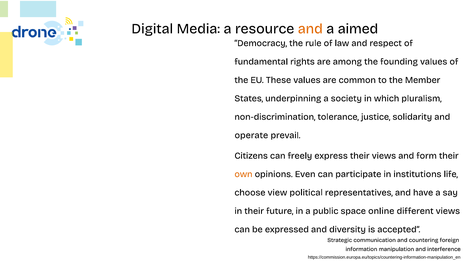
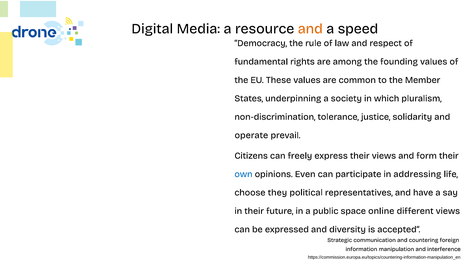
aimed: aimed -> speed (358, 29)
own colour: orange -> blue (243, 174)
institutions: institutions -> addressing (417, 174)
view: view -> they (277, 192)
